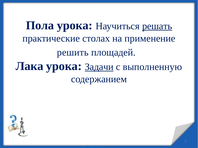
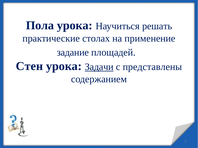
решать underline: present -> none (157, 26)
решить: решить -> задание (73, 53)
Лака: Лака -> Стен (29, 66)
выполненную: выполненную -> представлены (152, 67)
